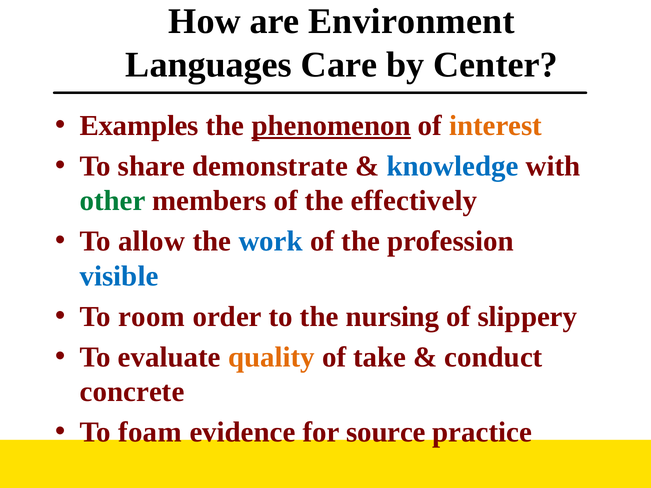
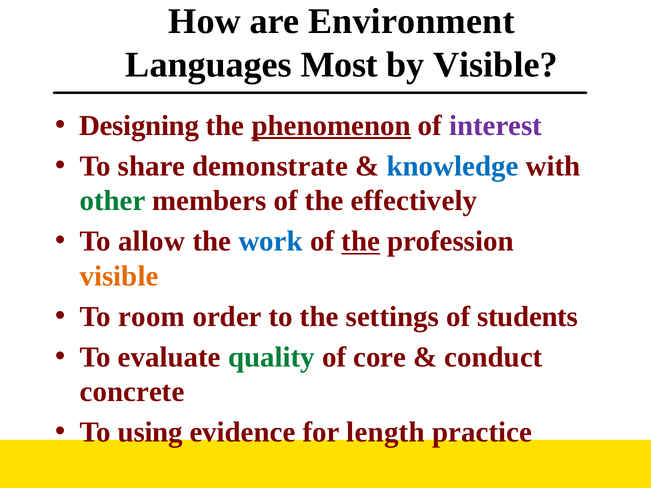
Care: Care -> Most (339, 65)
by Center: Center -> Visible (495, 65)
Examples: Examples -> Designing (139, 126)
interest colour: orange -> purple (496, 126)
the underline: none -> present (361, 241)
visible colour: blue -> orange (119, 276)
nursing: nursing -> settings (392, 317)
slippery: slippery -> students (528, 317)
quality colour: orange -> green (271, 357)
take: take -> core (380, 357)
foam: foam -> using (150, 432)
source: source -> length (386, 432)
